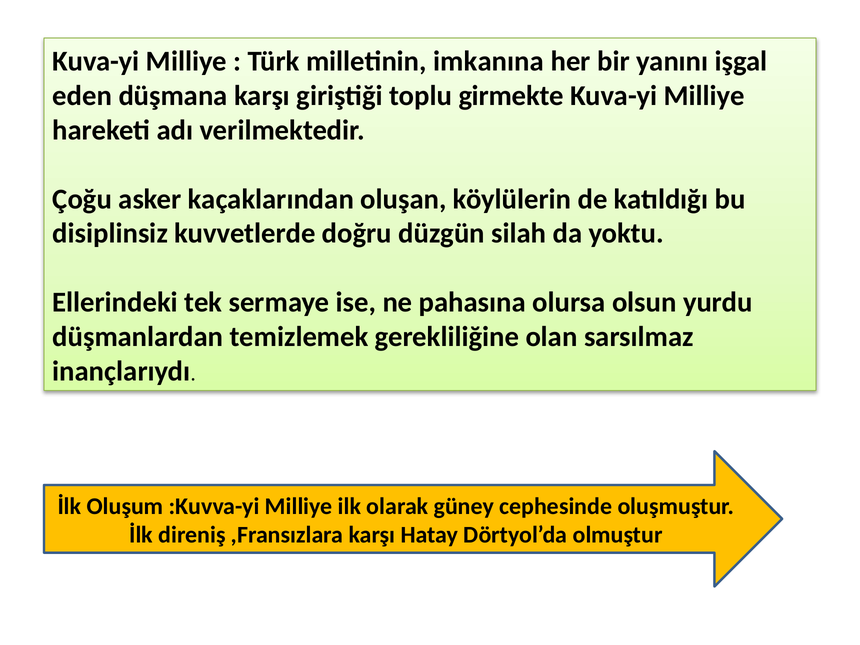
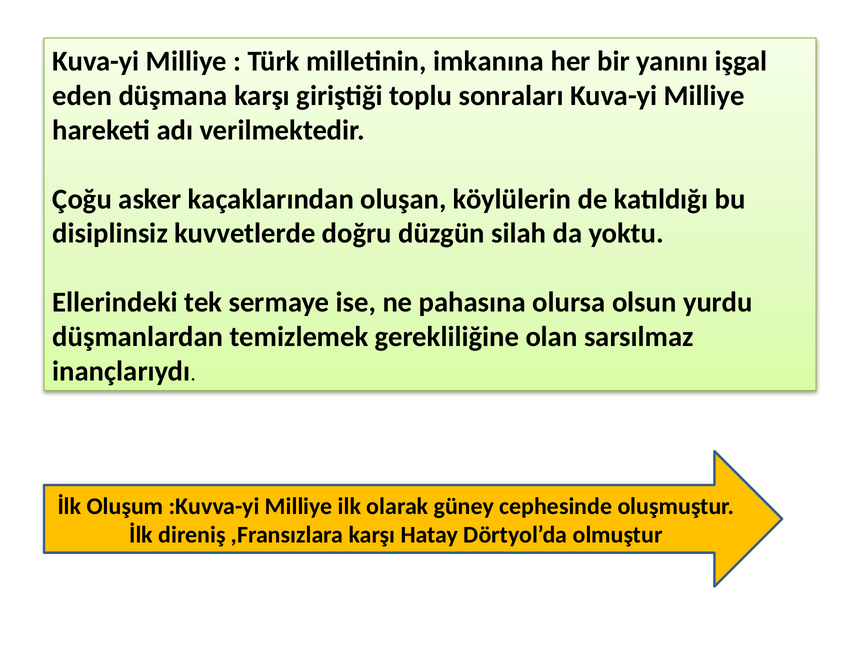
girmekte: girmekte -> sonraları (511, 96)
